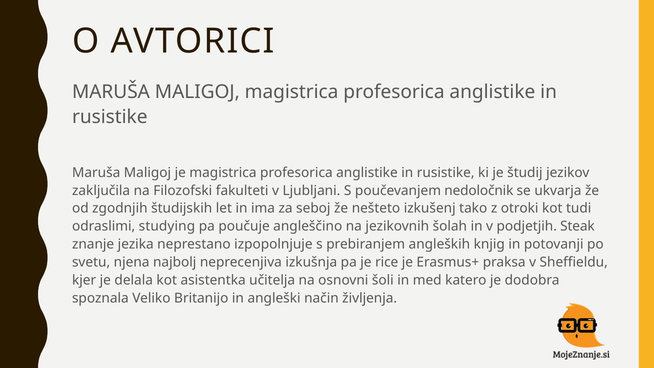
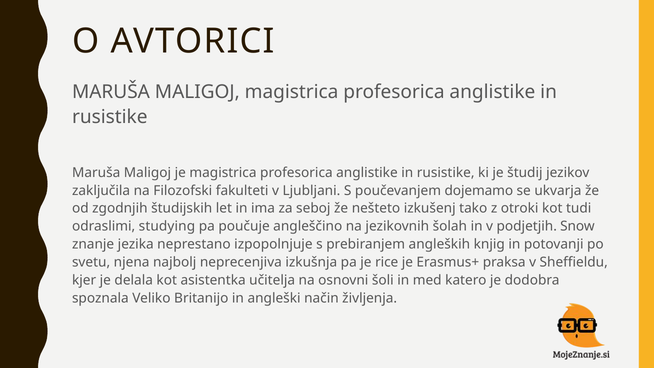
nedoločnik: nedoločnik -> dojemamo (479, 190)
Steak: Steak -> Snow (577, 226)
